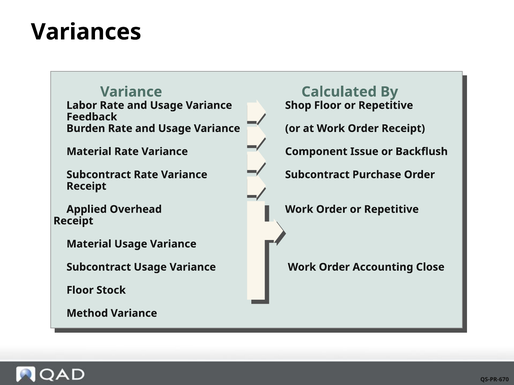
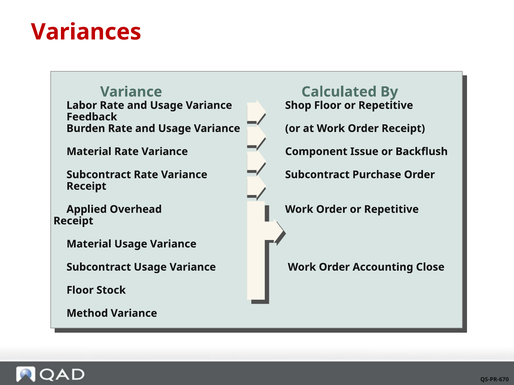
Variances colour: black -> red (86, 32)
